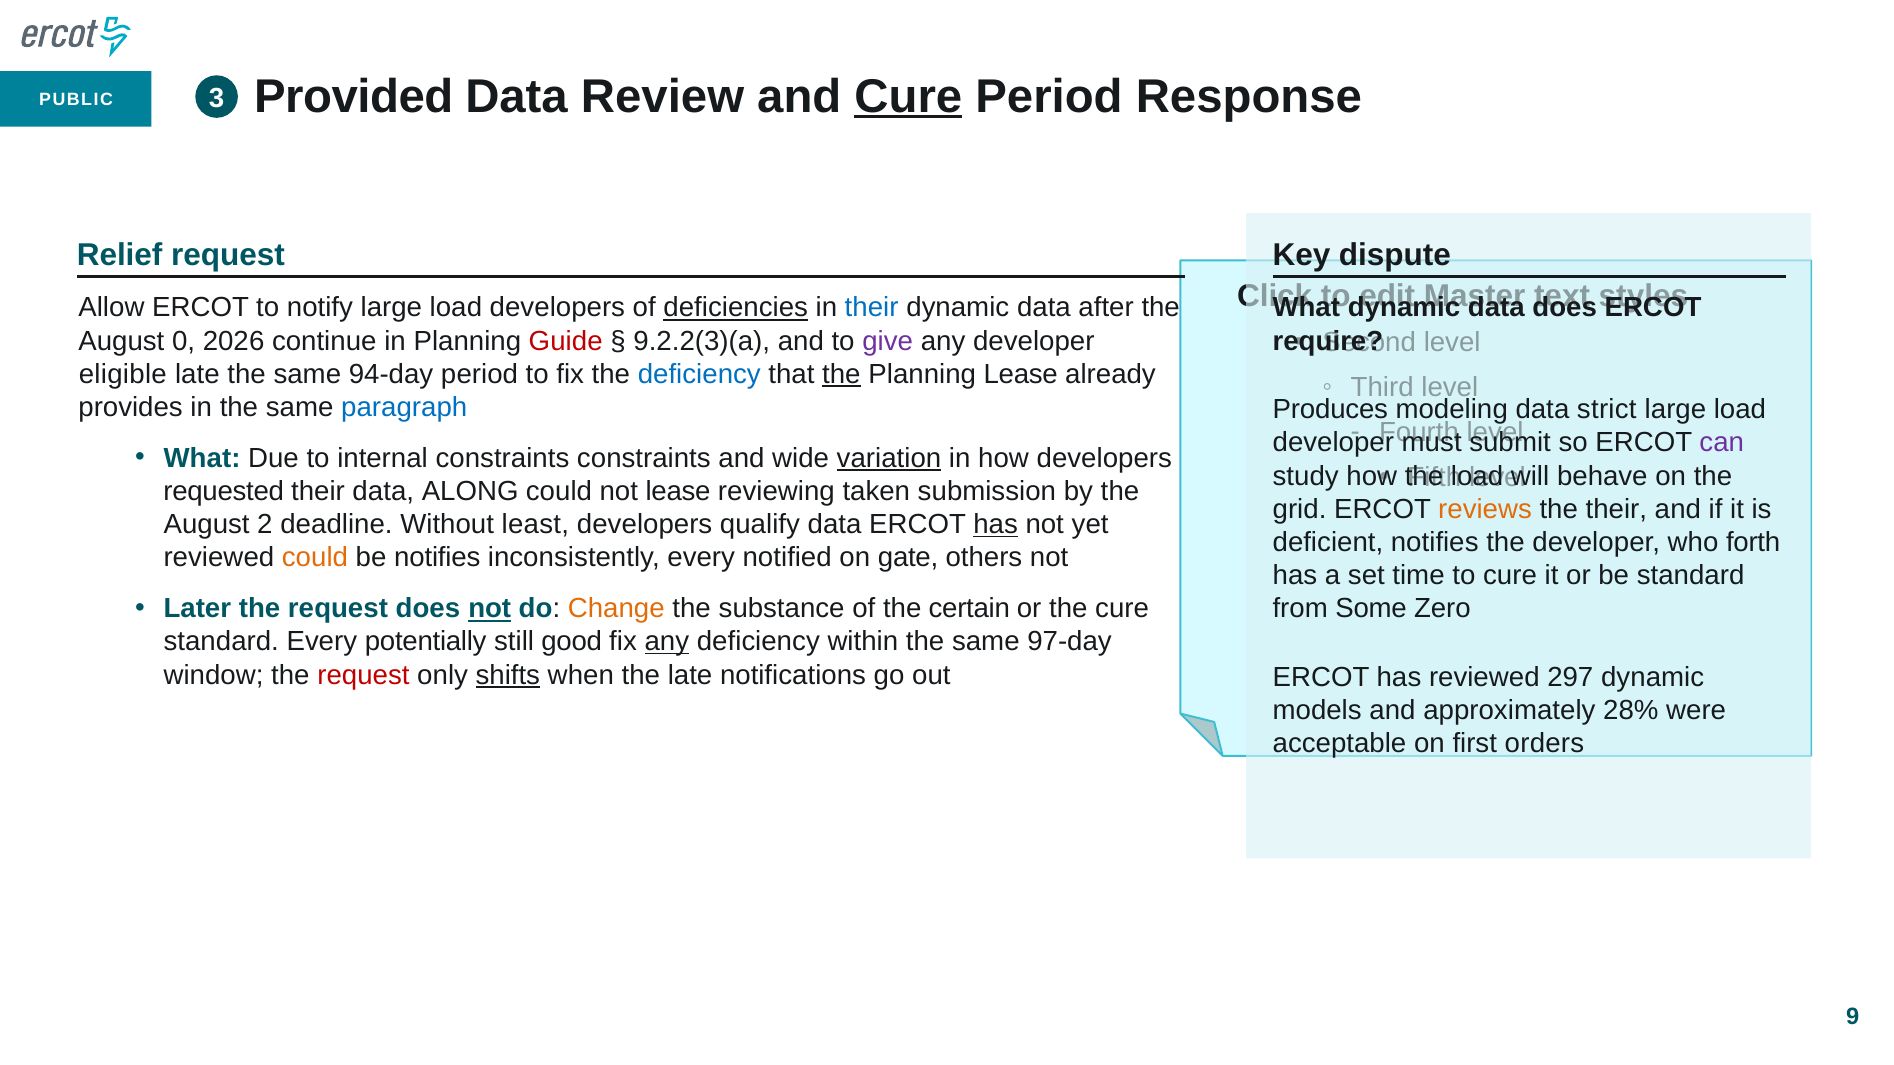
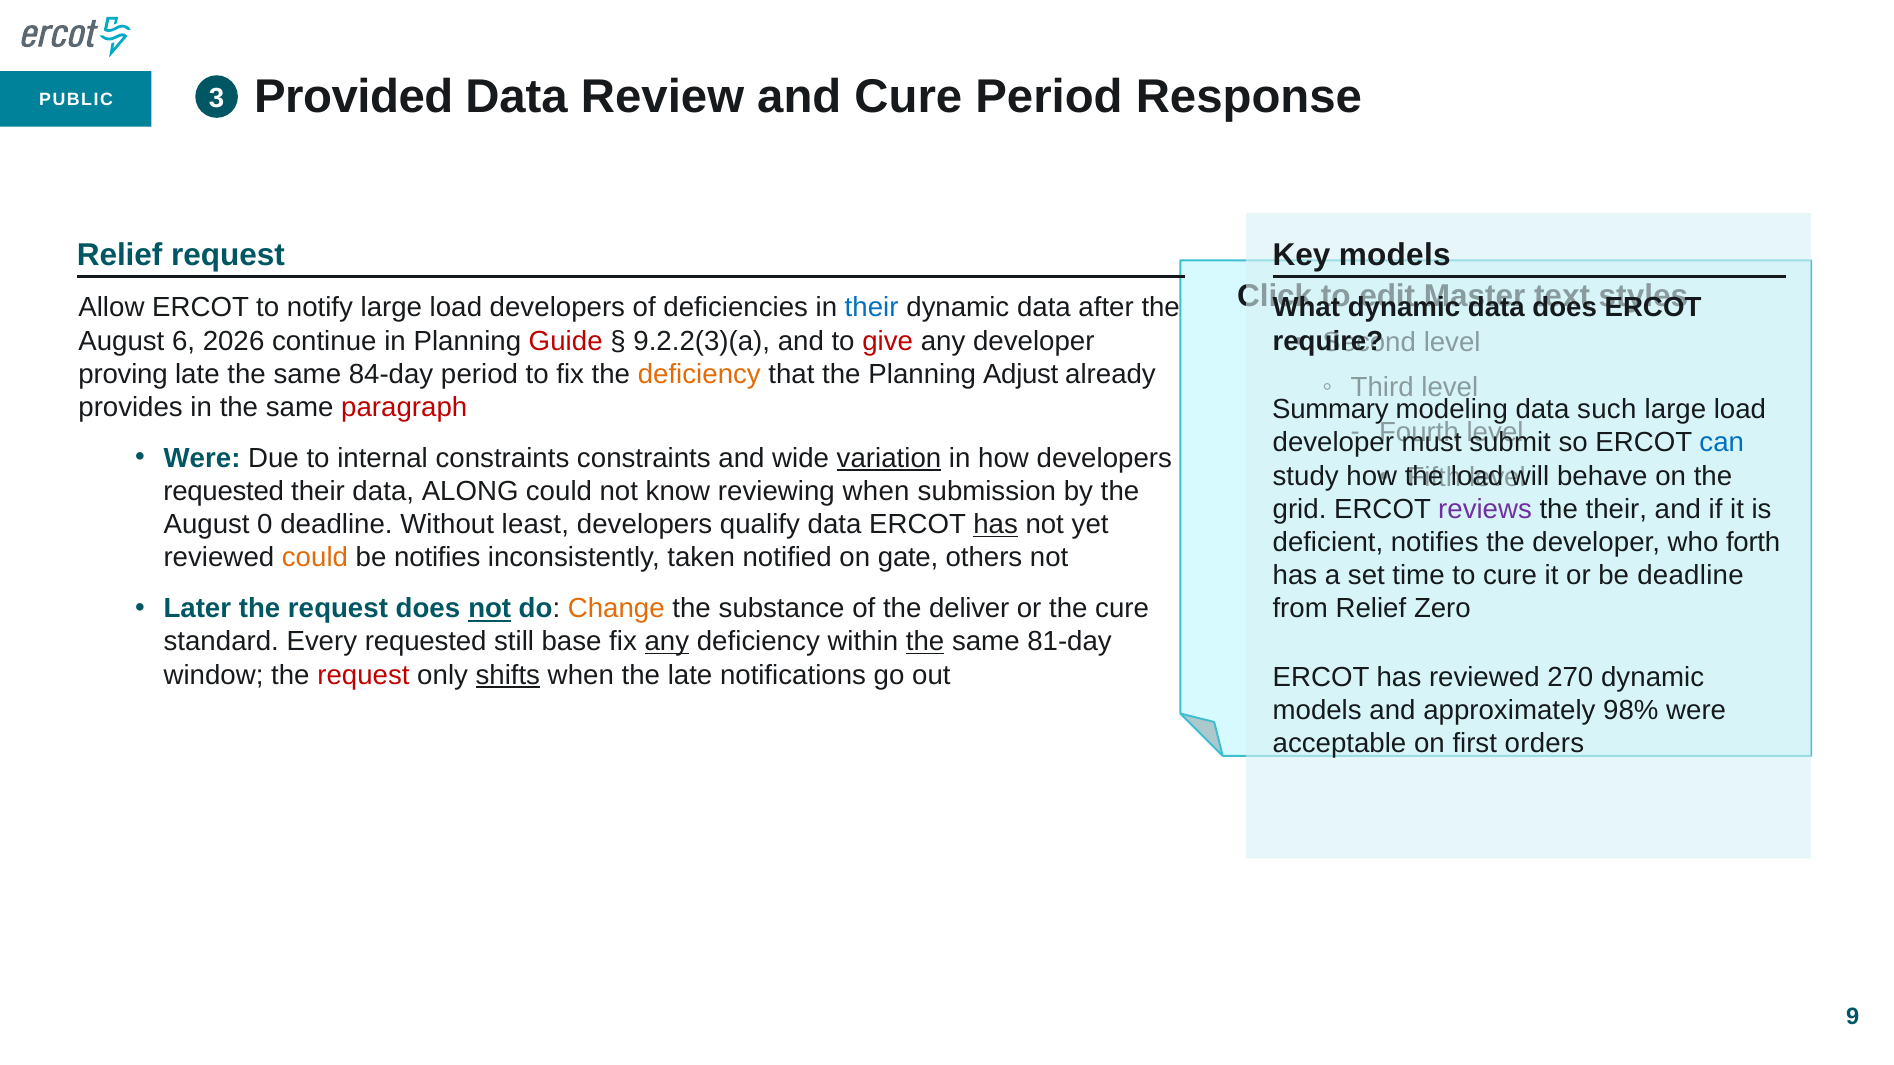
Cure underline: present -> none (908, 96)
Key dispute: dispute -> models (1395, 255)
deficiencies underline: present -> none (736, 308)
0: 0 -> 6 (184, 341)
give colour: purple -> red (888, 341)
eligible: eligible -> proving (123, 374)
94-day: 94-day -> 84-day (391, 374)
deficiency colour: blue -> orange (699, 374)
the underline: present -> none (841, 374)
Planning Lease: Lease -> Adjust (1021, 374)
paragraph colour: blue -> red (404, 407)
Produces: Produces -> Summary (1330, 410)
strict: strict -> such (1607, 410)
can colour: purple -> blue (1722, 443)
What: What -> Were (202, 458)
not lease: lease -> know (678, 492)
reviewing taken: taken -> when (876, 492)
reviews colour: orange -> purple (1485, 509)
2: 2 -> 0 (265, 525)
inconsistently every: every -> taken (701, 558)
be standard: standard -> deadline (1690, 576)
certain: certain -> deliver (969, 609)
from Some: Some -> Relief (1371, 609)
Every potentially: potentially -> requested (426, 642)
good: good -> base (572, 642)
the underline: none -> present (925, 642)
97-day: 97-day -> 81-day (1070, 642)
297: 297 -> 270 (1570, 677)
28%: 28% -> 98% (1631, 711)
